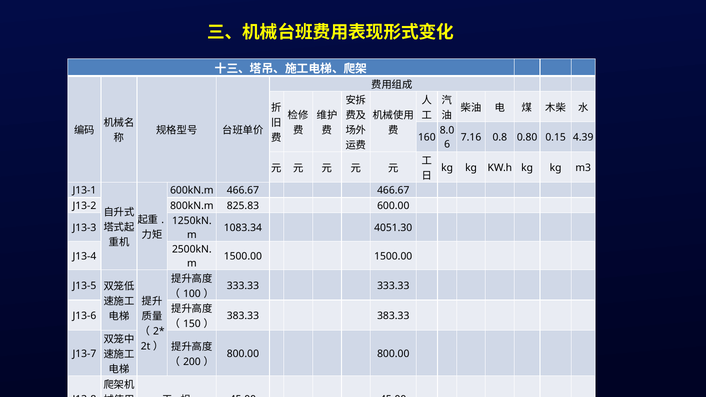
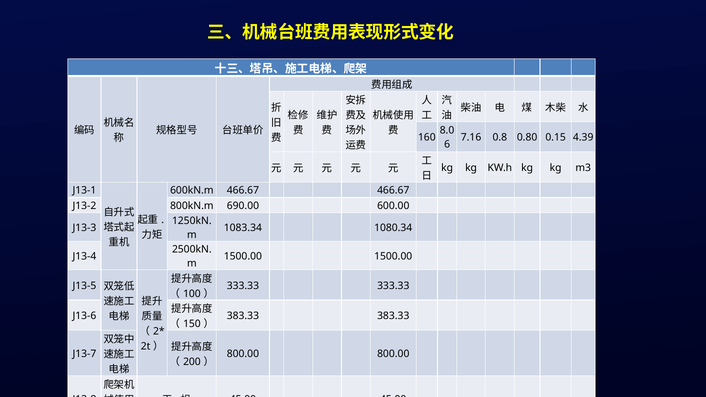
825.83: 825.83 -> 690.00 (243, 206)
4051.30: 4051.30 -> 1080.34 (393, 228)
